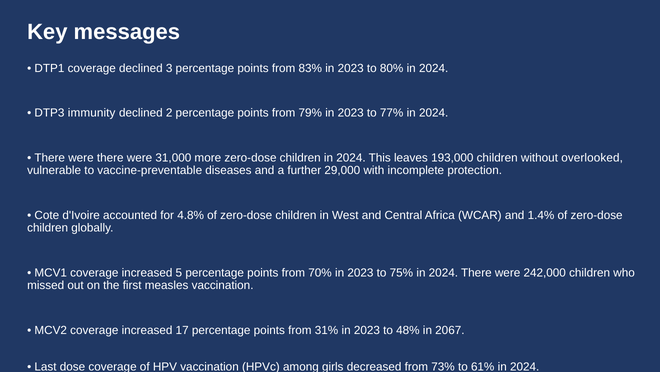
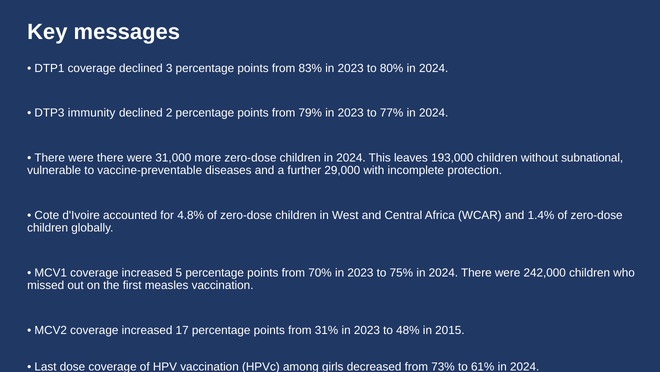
overlooked: overlooked -> subnational (592, 158)
2067: 2067 -> 2015 (450, 330)
